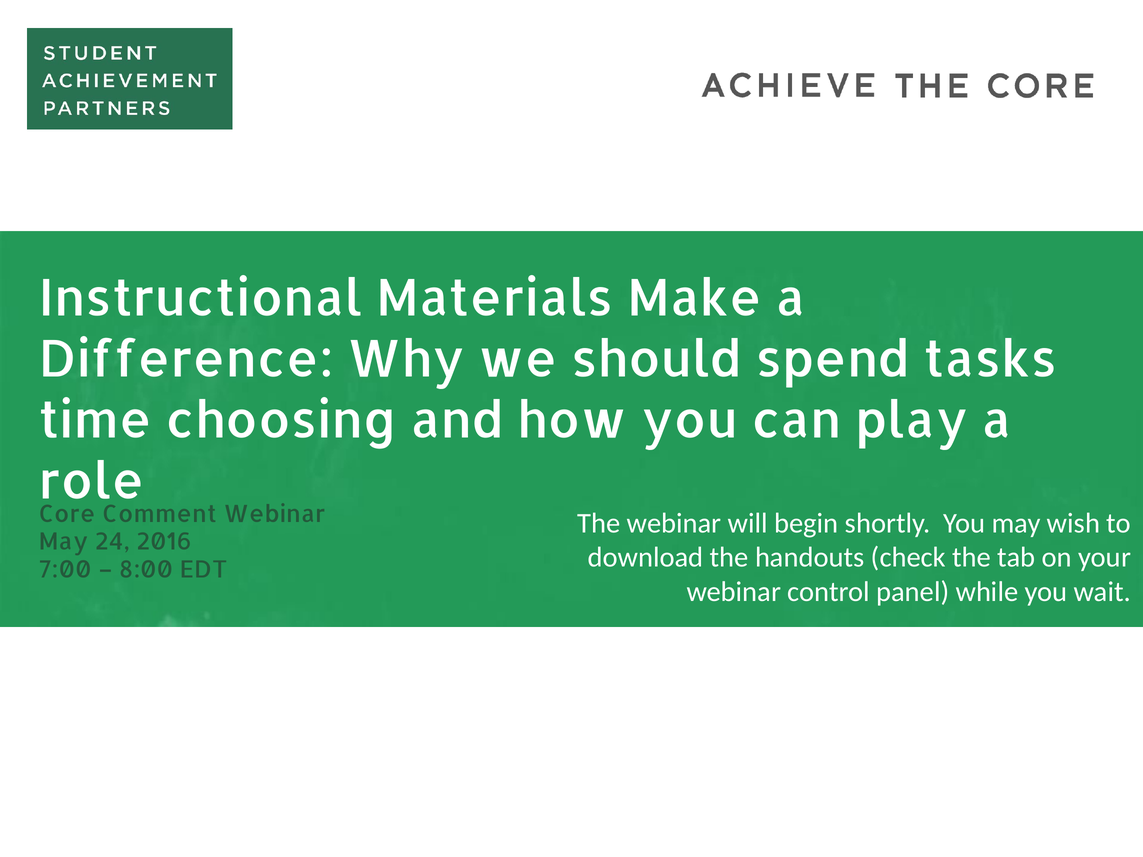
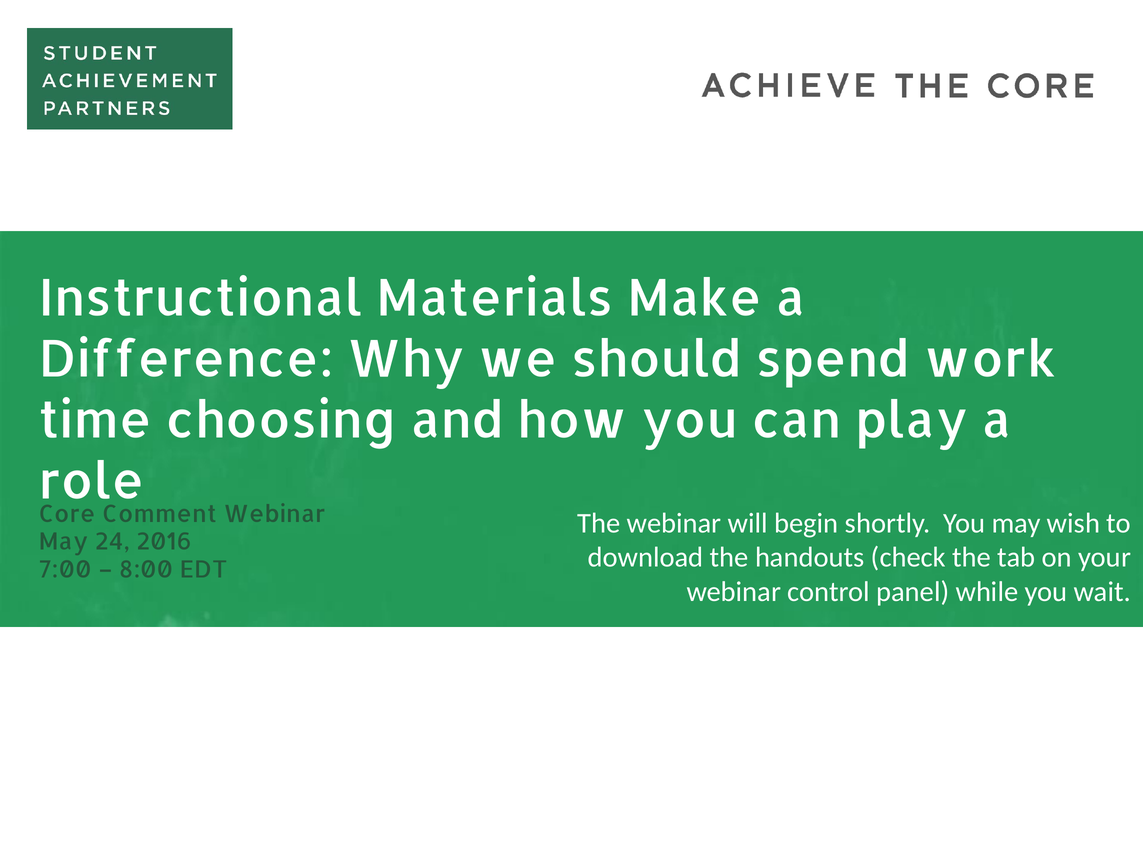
tasks: tasks -> work (990, 360)
